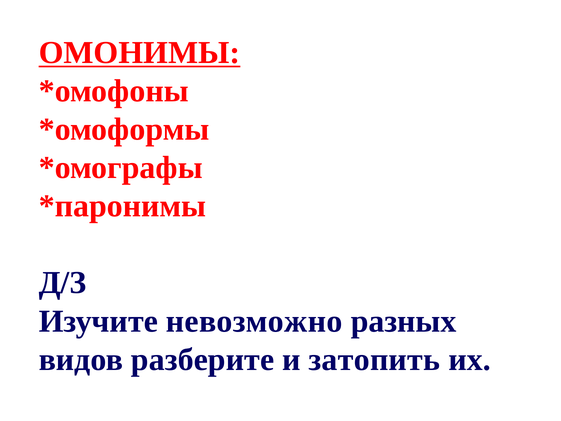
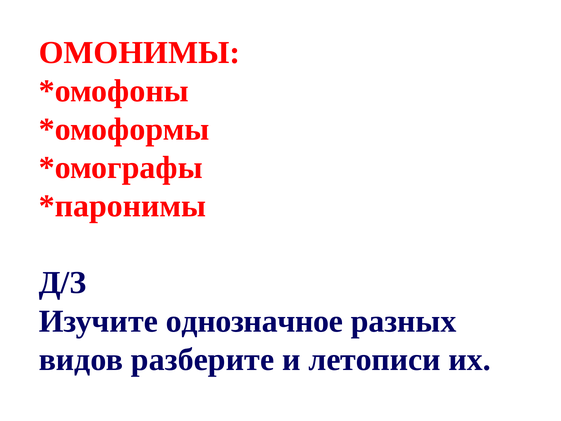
ОМОНИМЫ underline: present -> none (139, 53)
невозможно: невозможно -> однозначное (254, 321)
затопить: затопить -> летописи (375, 359)
